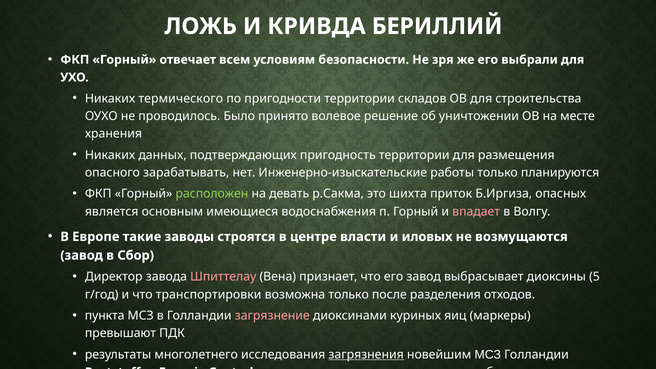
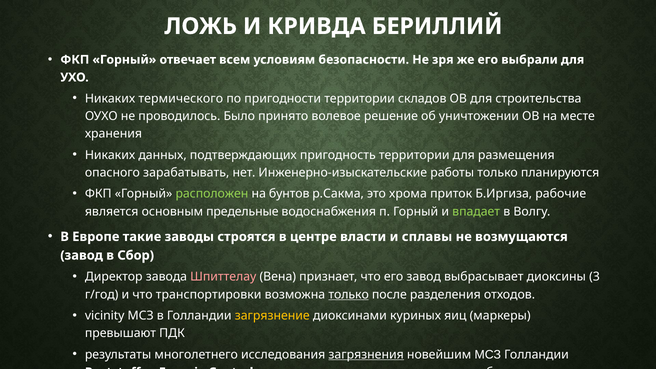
девать: девать -> бунтов (289, 194)
шихта: шихта -> хрома (408, 194)
опасных: опасных -> рабочие (561, 194)
основным имеющиеся: имеющиеся -> предельные (242, 212)
впадает colour: pink -> light green (476, 212)
иловых: иловых -> сплавы (427, 237)
5: 5 -> 3 (594, 277)
только underline: none -> present (349, 295)
пункта: пункта -> vicinity (105, 316)
загрязнение colour: pink -> yellow (272, 316)
